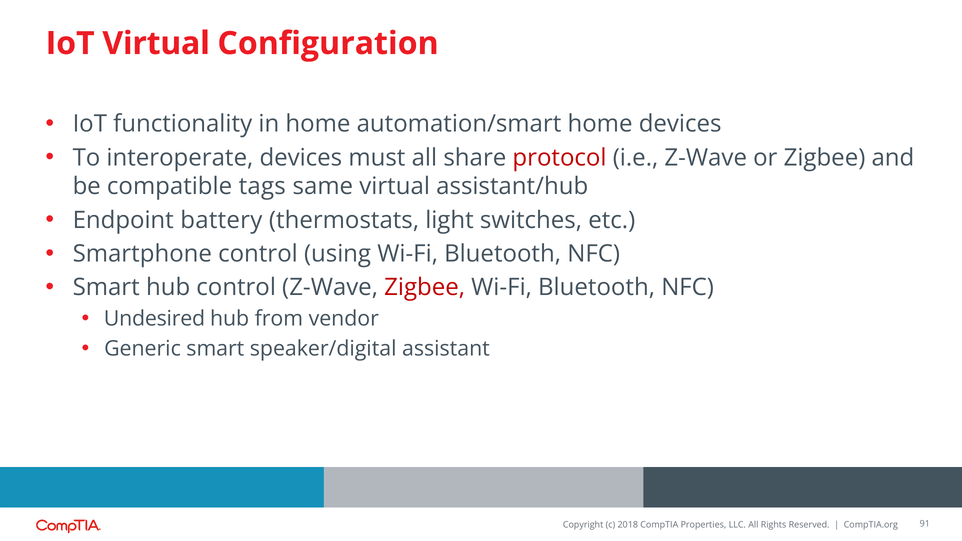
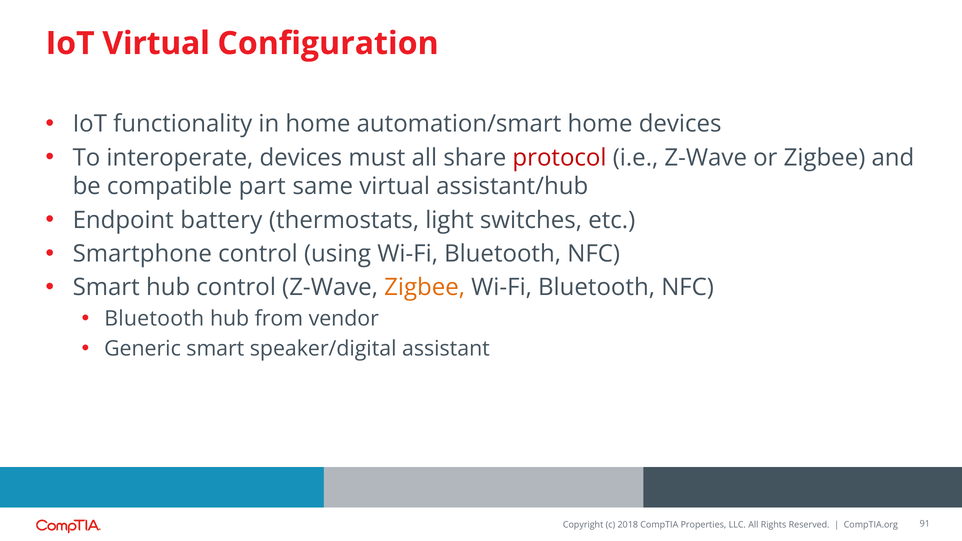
tags: tags -> part (262, 187)
Zigbee colour: red -> orange (425, 288)
Undesired: Undesired -> Bluetooth (154, 319)
